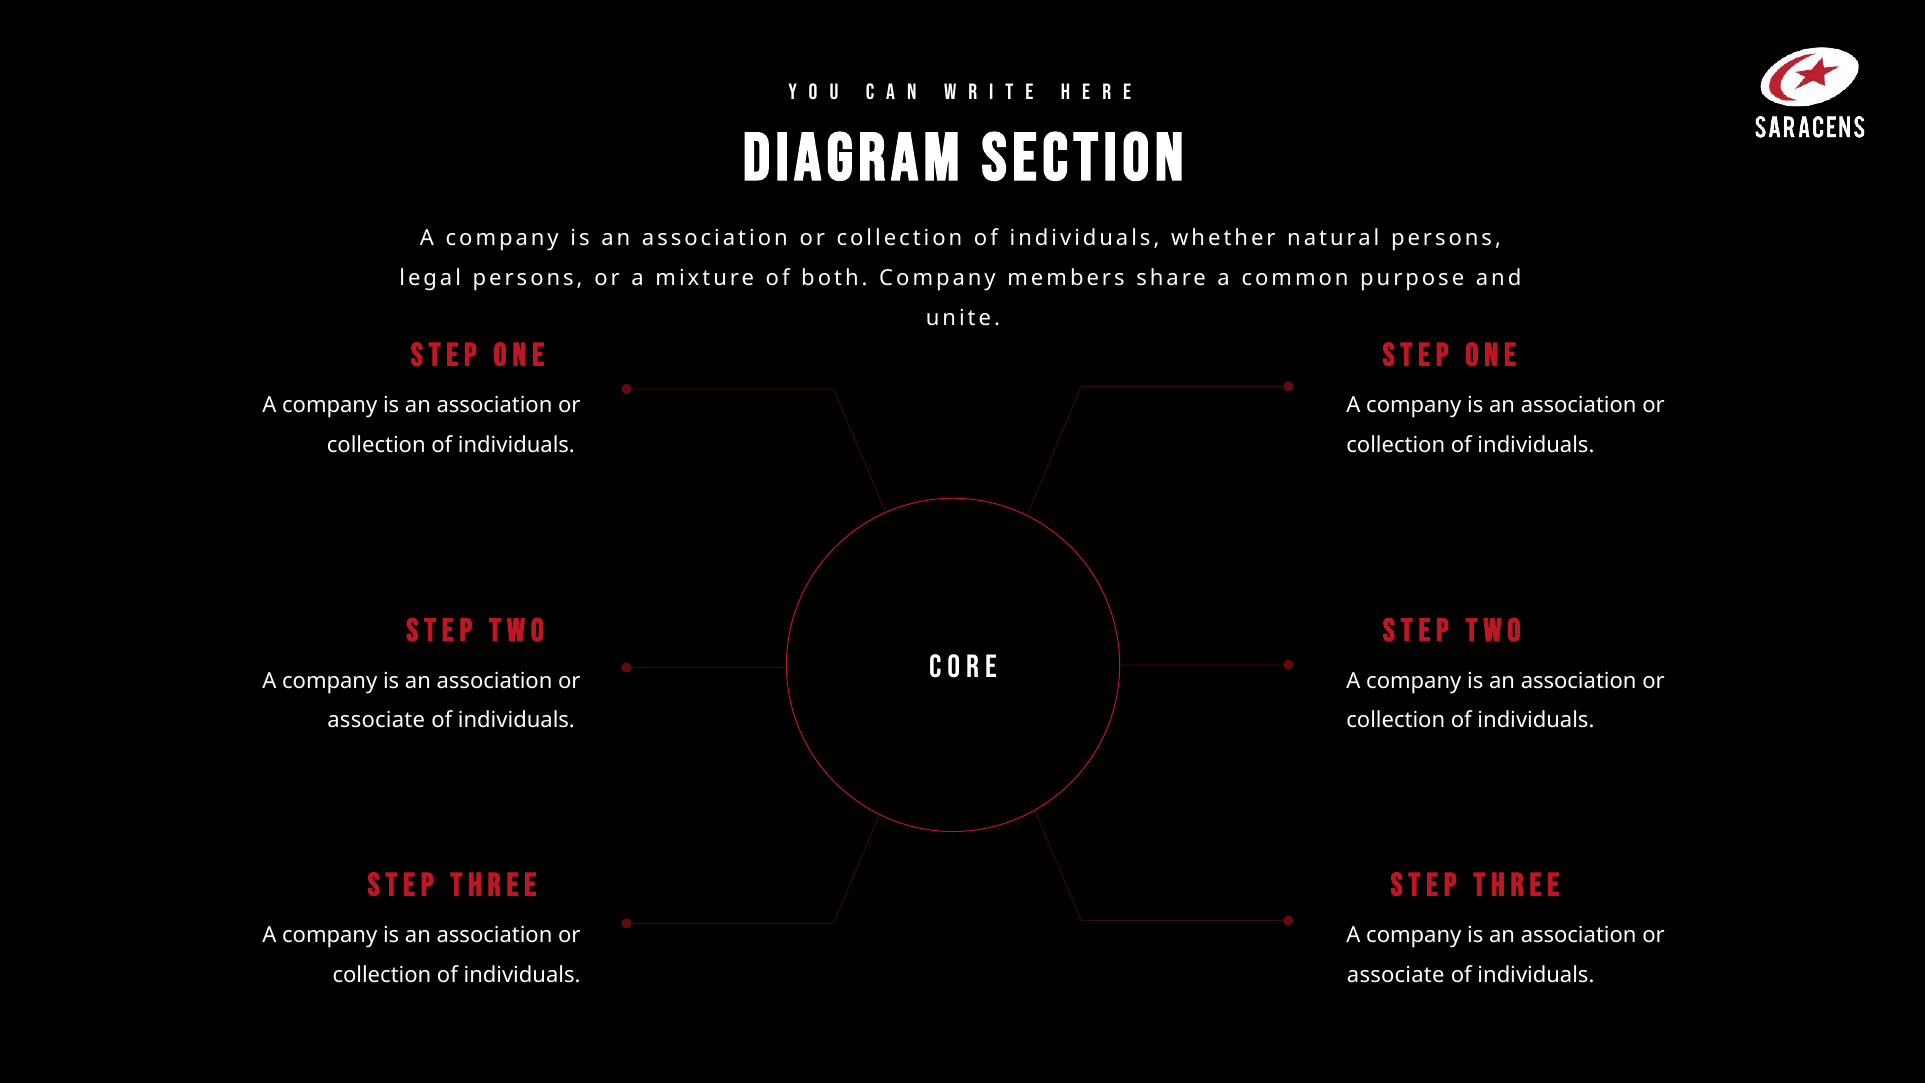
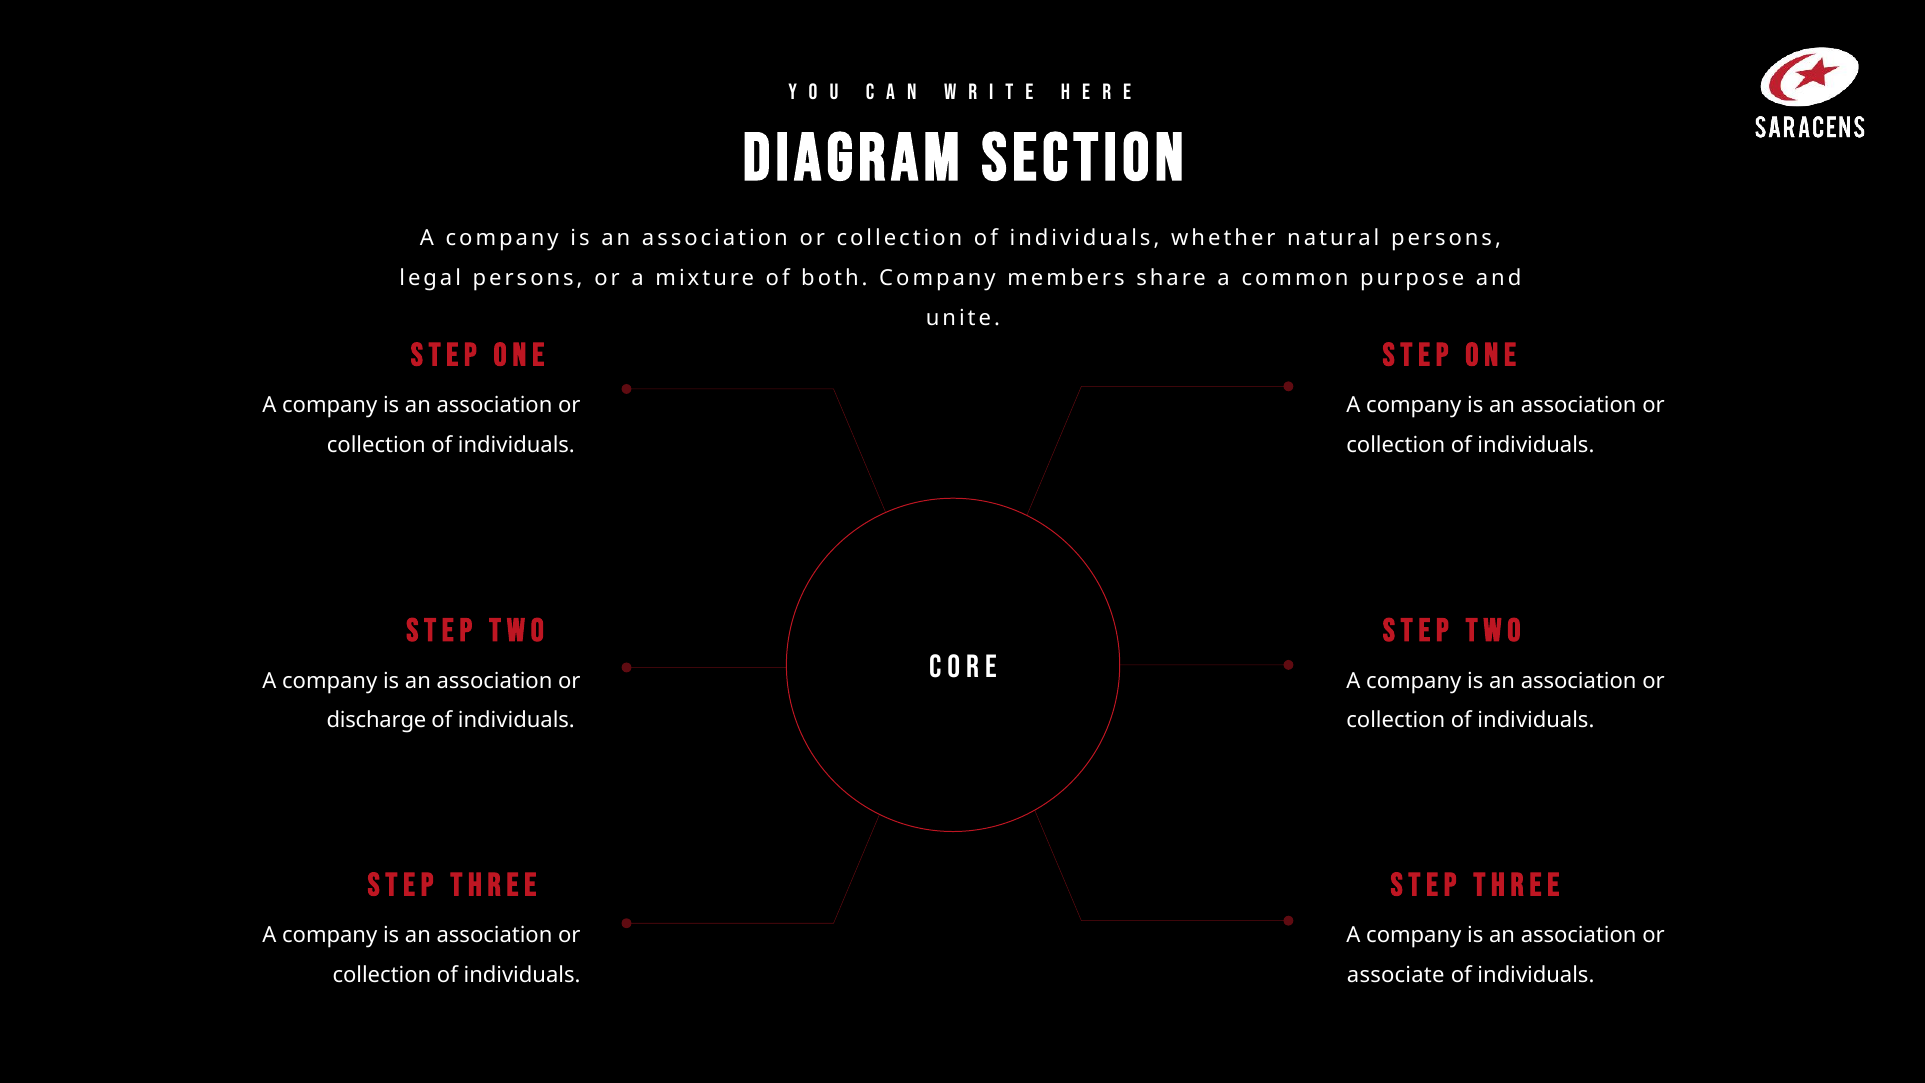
associate: associate -> discharge (376, 721)
